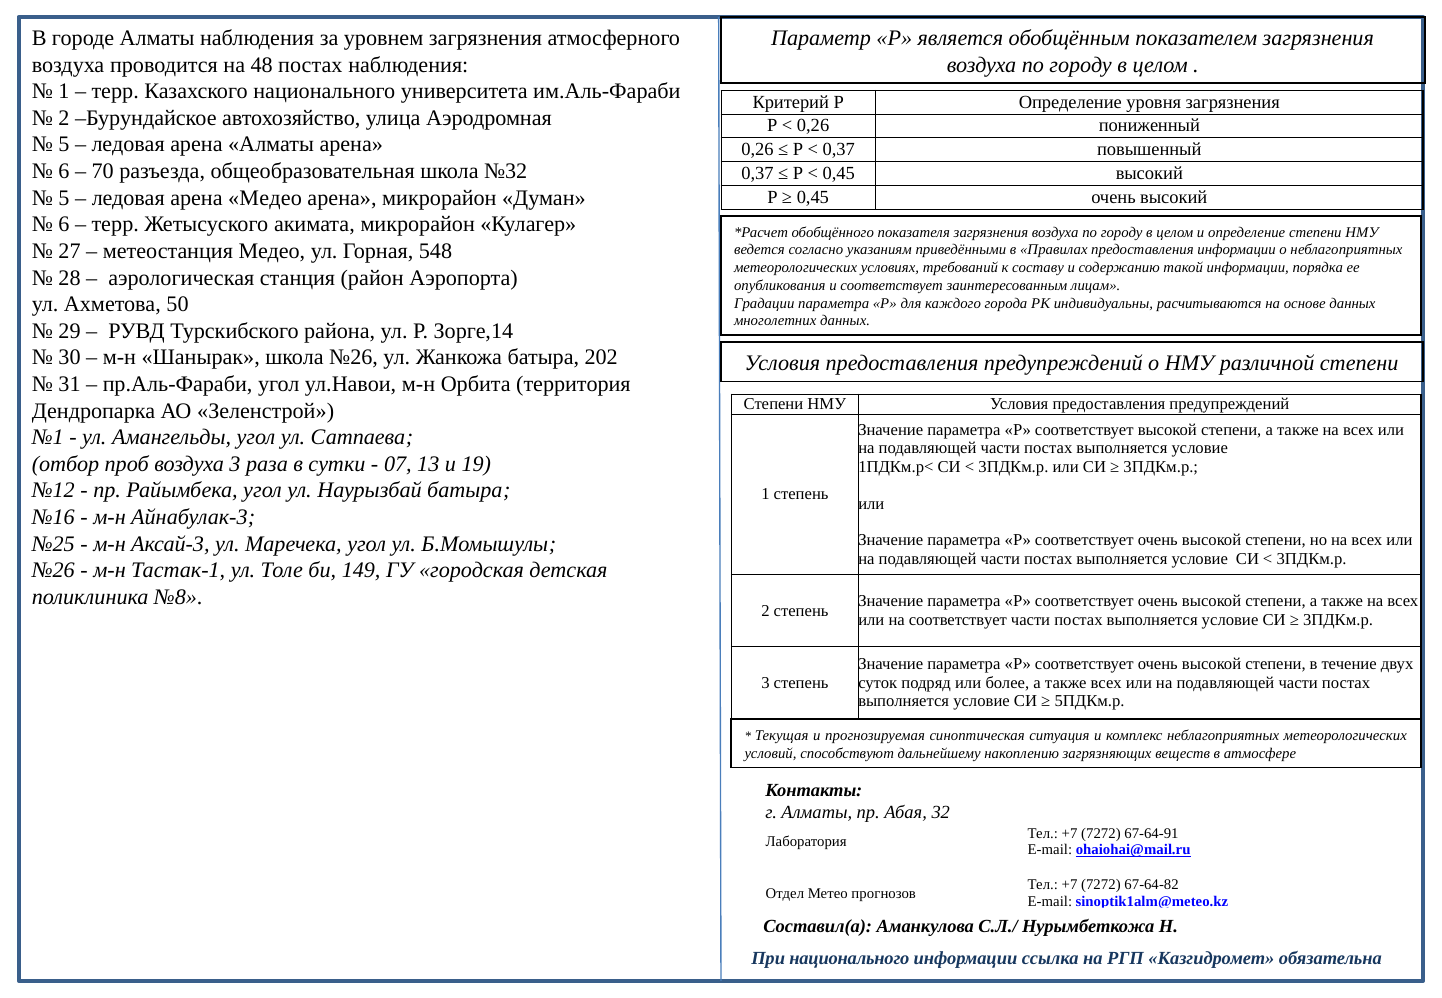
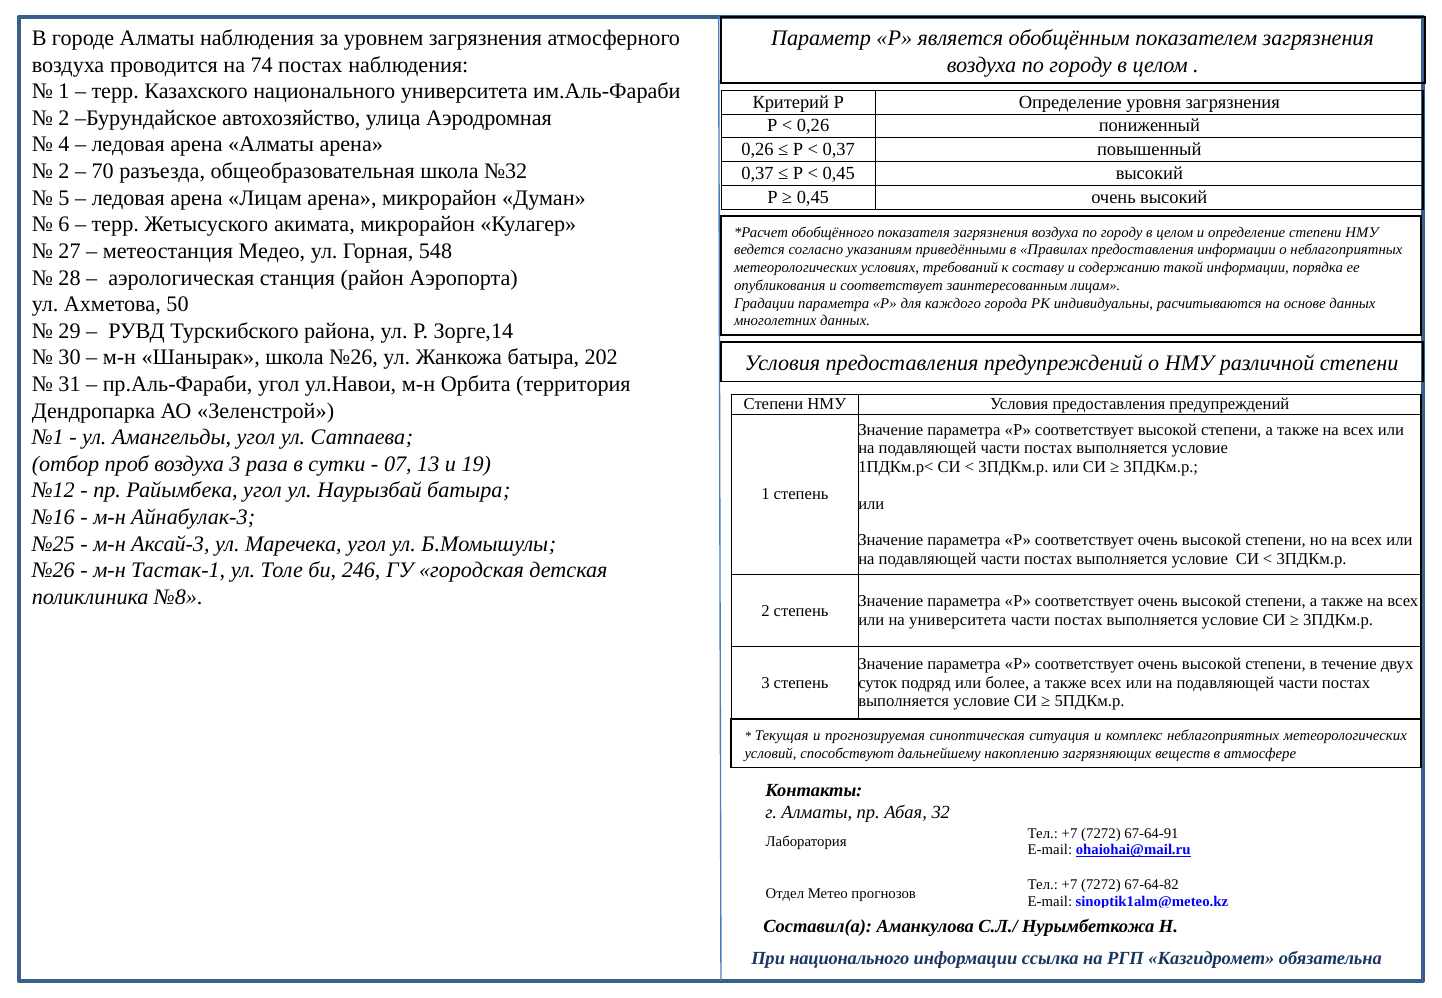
48: 48 -> 74 (262, 65)
5: 5 -> 4 (64, 145)
6: 6 -> 2 (64, 171)
арена Медео: Медео -> Лицам (265, 198)
149: 149 -> 246 (361, 571)
на соответствует: соответствует -> университета (958, 620)
